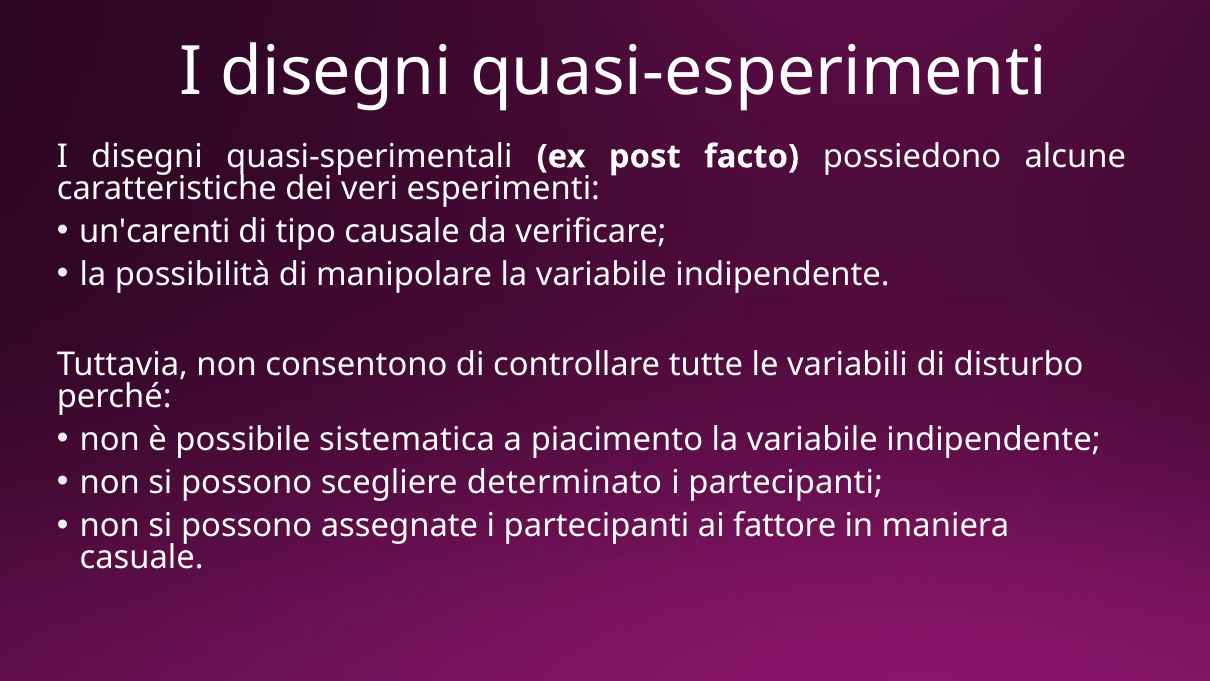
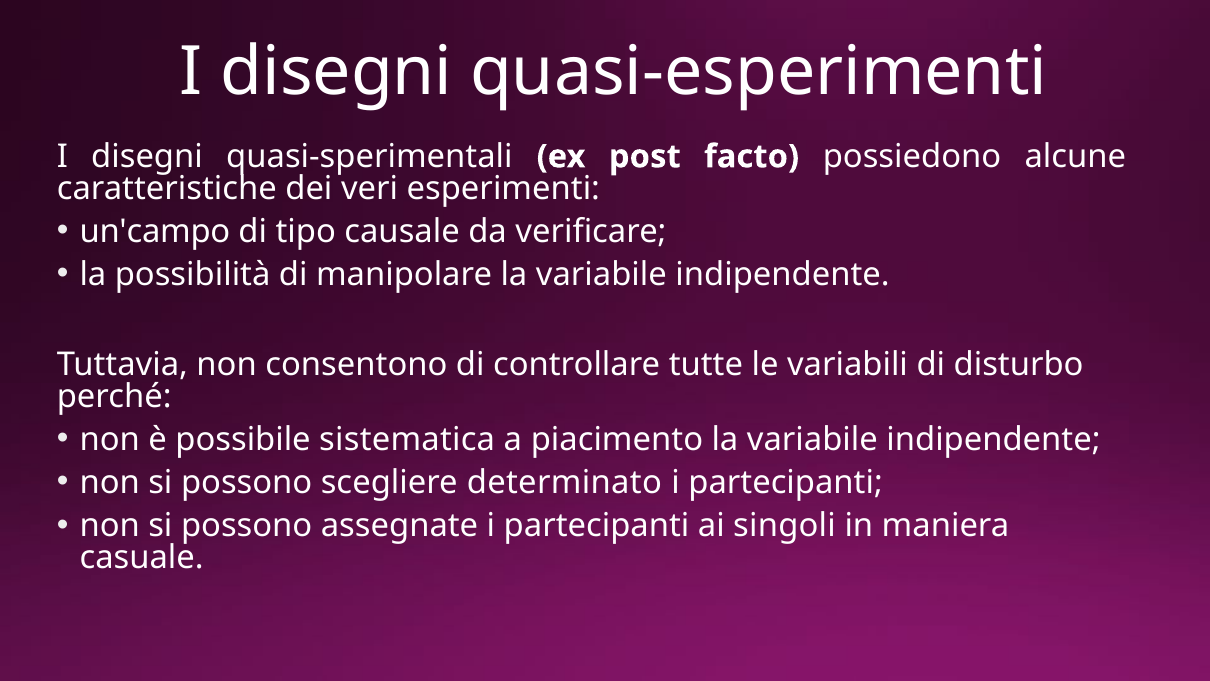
un'carenti: un'carenti -> un'campo (155, 231)
fattore: fattore -> singoli (785, 526)
